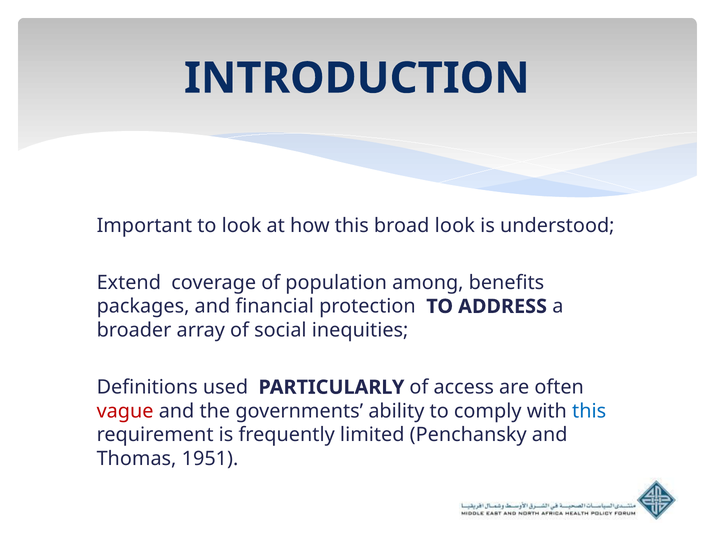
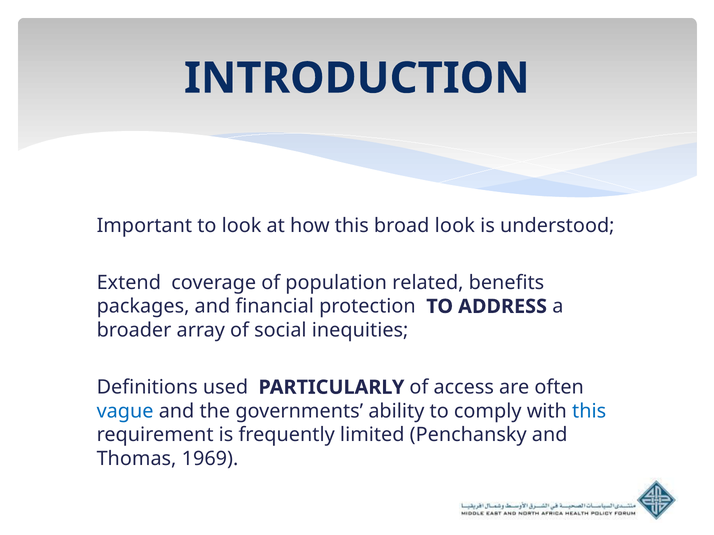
among: among -> related (428, 283)
vague colour: red -> blue (125, 411)
1951: 1951 -> 1969 (210, 459)
